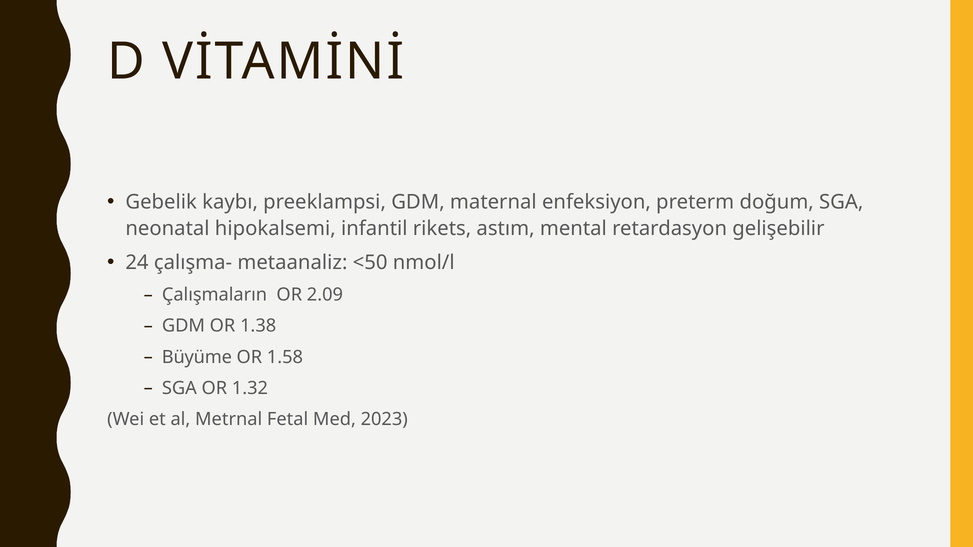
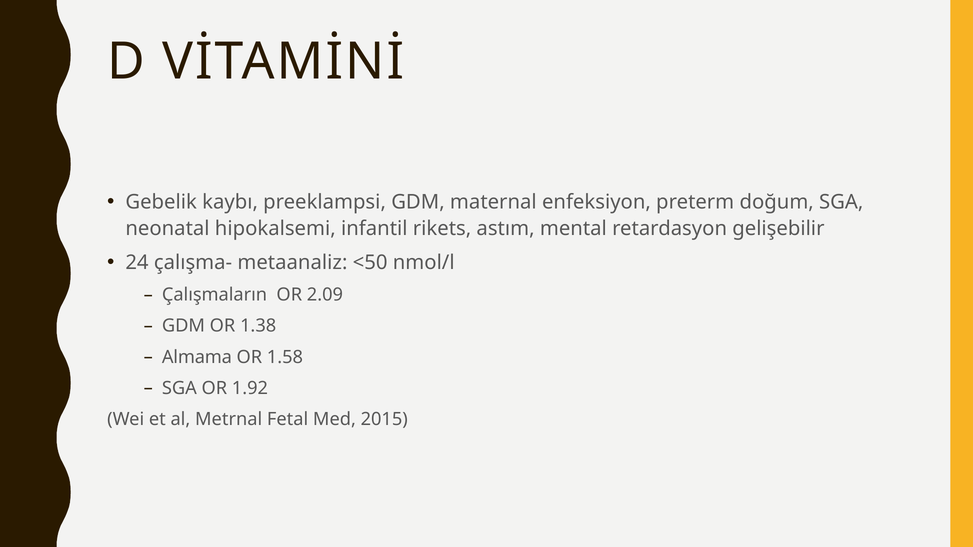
Büyüme: Büyüme -> Almama (197, 357)
1.32: 1.32 -> 1.92 (250, 388)
2023: 2023 -> 2015 (384, 420)
